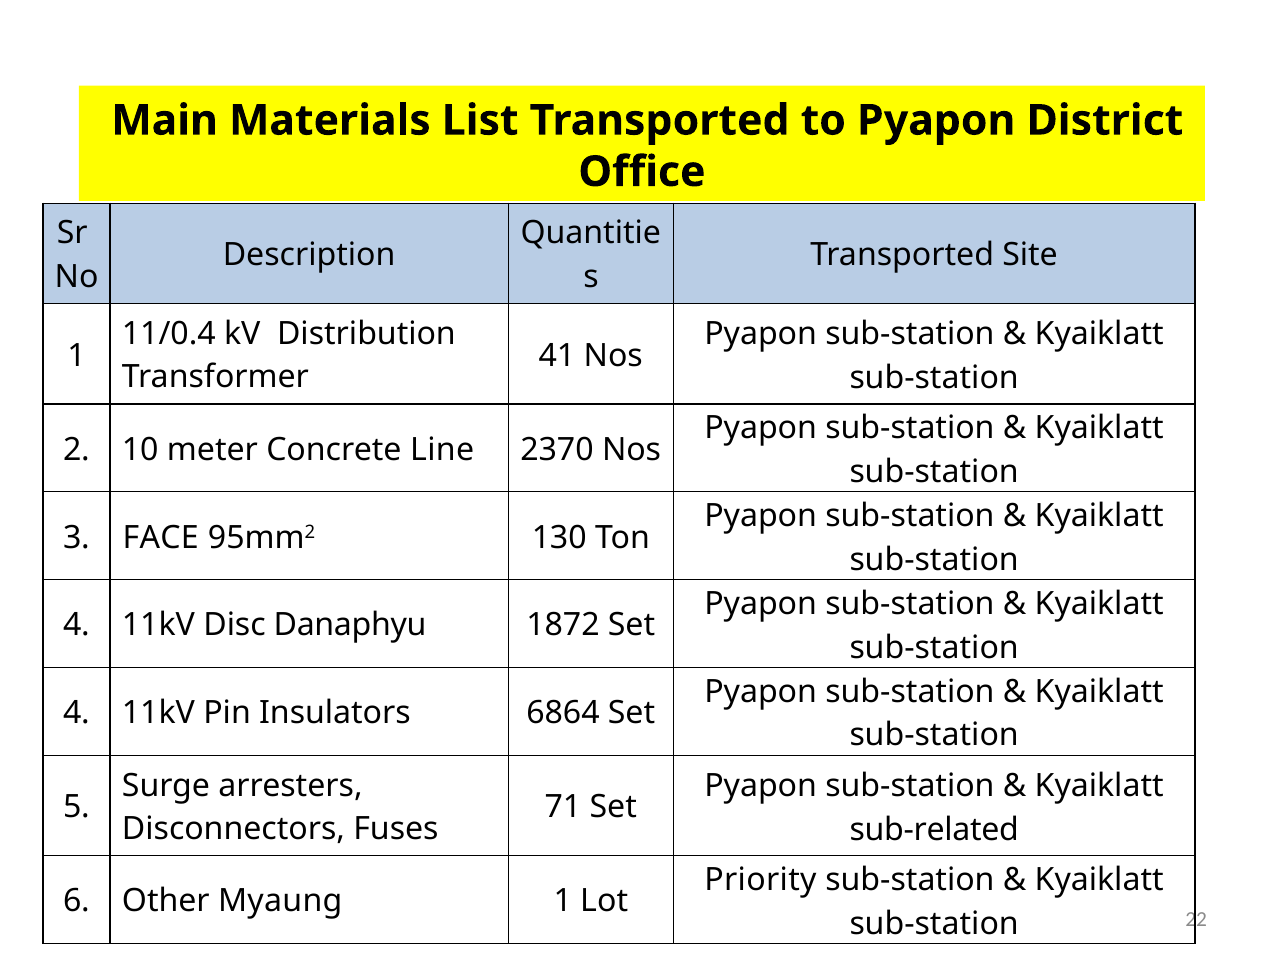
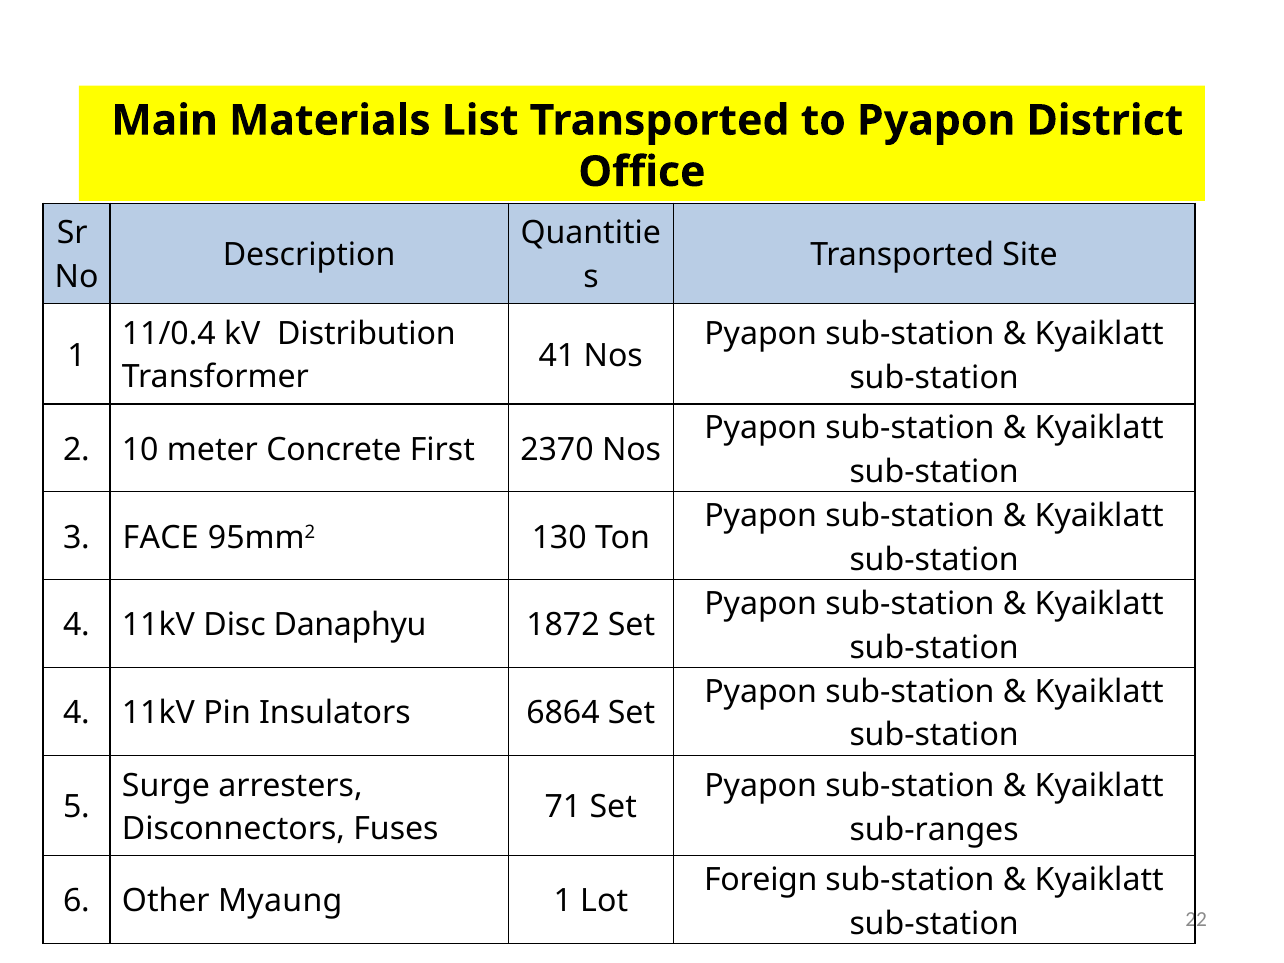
Line: Line -> First (442, 450)
sub-related: sub-related -> sub-ranges (934, 829)
Priority: Priority -> Foreign (761, 880)
